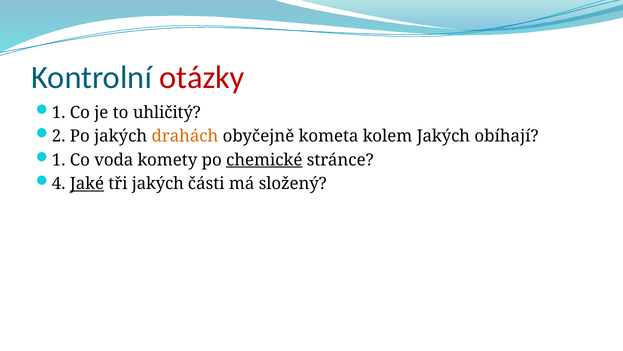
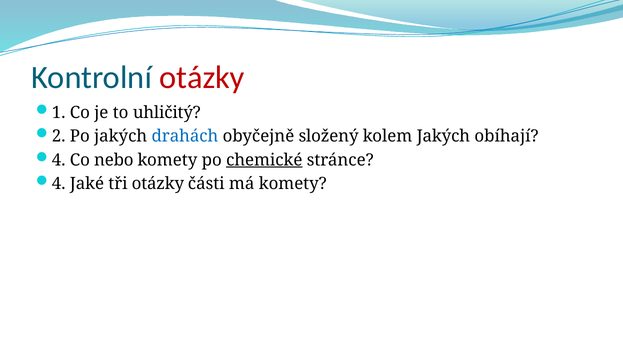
drahách colour: orange -> blue (185, 136)
kometa: kometa -> složený (329, 136)
1: 1 -> 4 (59, 160)
voda: voda -> nebo (114, 160)
Jaké underline: present -> none (87, 183)
tři jakých: jakých -> otázky (158, 183)
má složený: složený -> komety (293, 183)
